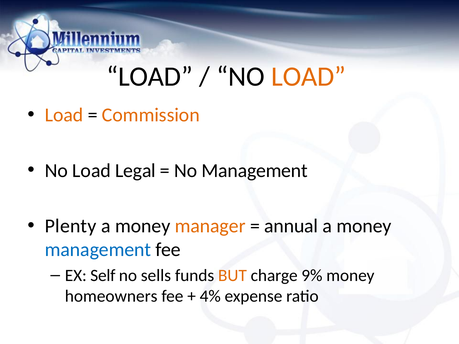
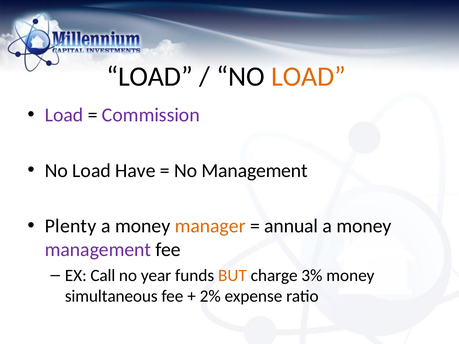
Load colour: orange -> purple (64, 115)
Commission colour: orange -> purple (151, 115)
Legal: Legal -> Have (135, 171)
management colour: blue -> purple (98, 250)
Self: Self -> Call (103, 276)
sells: sells -> year (156, 276)
9%: 9% -> 3% (312, 276)
homeowners: homeowners -> simultaneous (111, 296)
4%: 4% -> 2% (210, 296)
